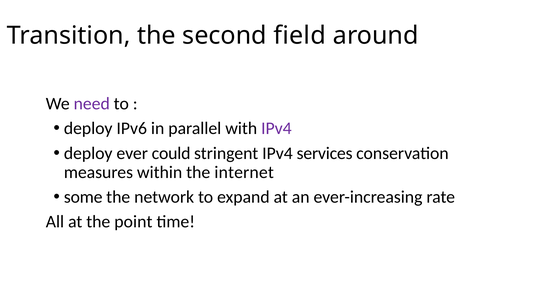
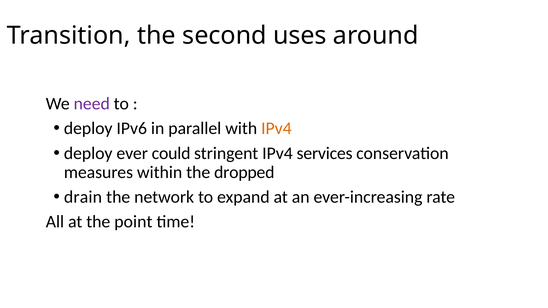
field: field -> uses (300, 35)
IPv4 colour: purple -> orange (276, 129)
internet: internet -> dropped (244, 172)
some: some -> drain (83, 197)
